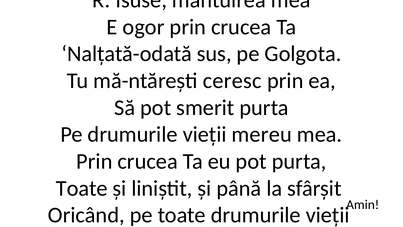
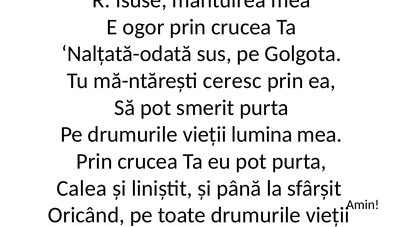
mereu: mereu -> lumina (262, 134)
Toate: Toate -> Calea (82, 188)
